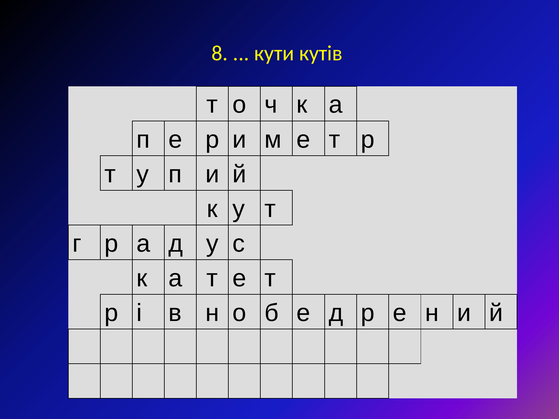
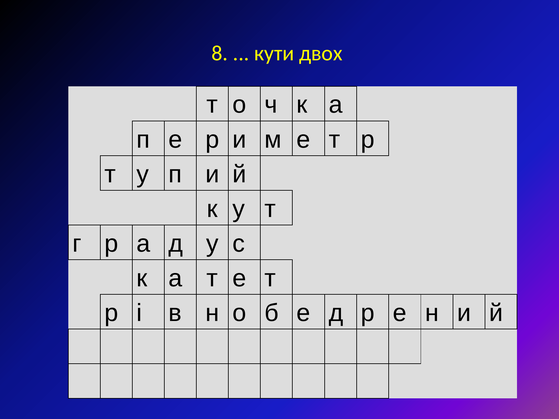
кутів: кутів -> двох (321, 53)
